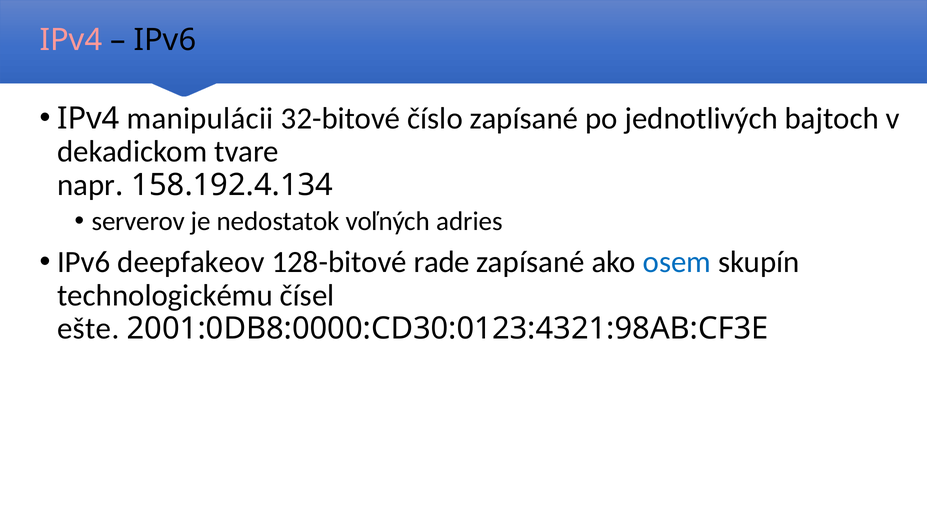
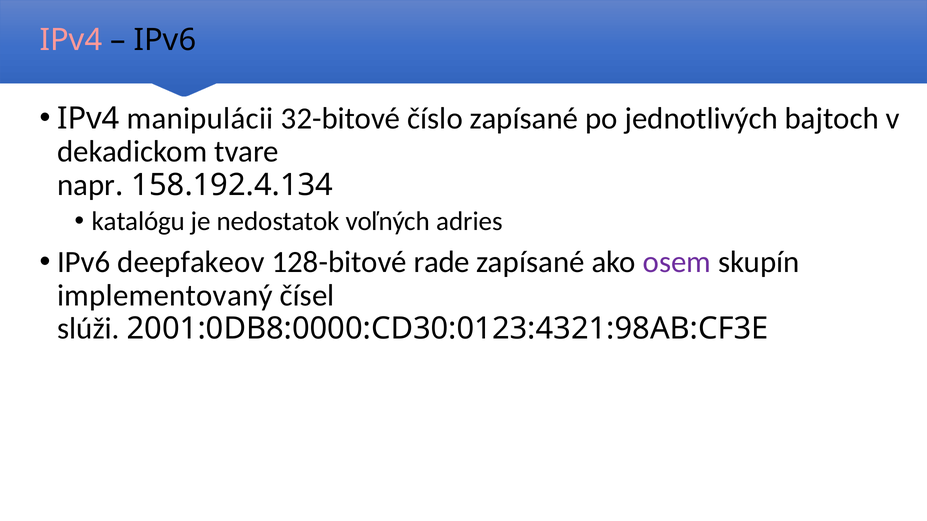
serverov: serverov -> katalógu (138, 221)
osem colour: blue -> purple (677, 262)
technologickému: technologickému -> implementovaný (165, 296)
ešte: ešte -> slúži (88, 329)
